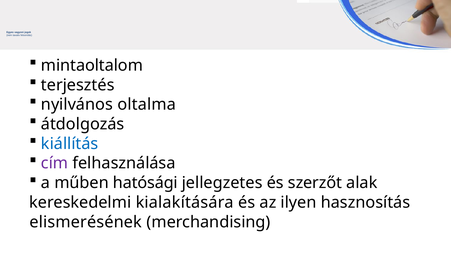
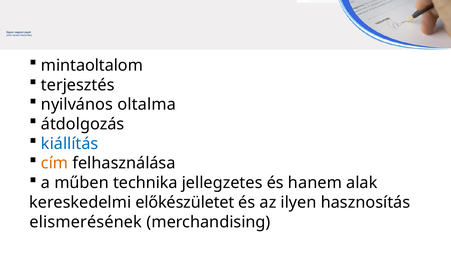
cím colour: purple -> orange (55, 163)
hatósági: hatósági -> technika (145, 183)
szerzőt: szerzőt -> hanem (315, 183)
kialakítására: kialakítására -> előkészületet (185, 202)
